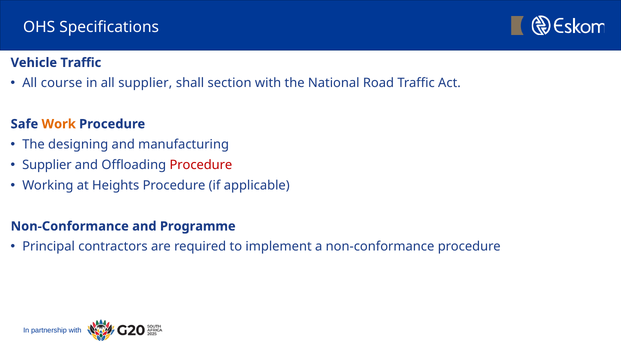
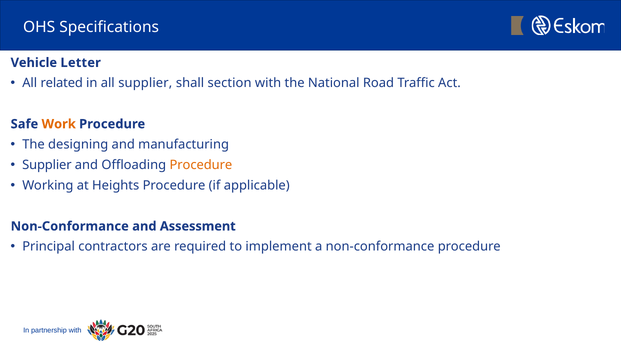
Vehicle Traffic: Traffic -> Letter (81, 63)
course: course -> related (62, 83)
Procedure colour: red -> orange (201, 165)
Programme: Programme -> Assessment (198, 226)
